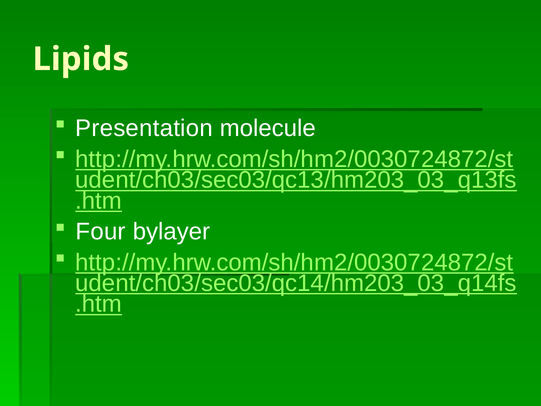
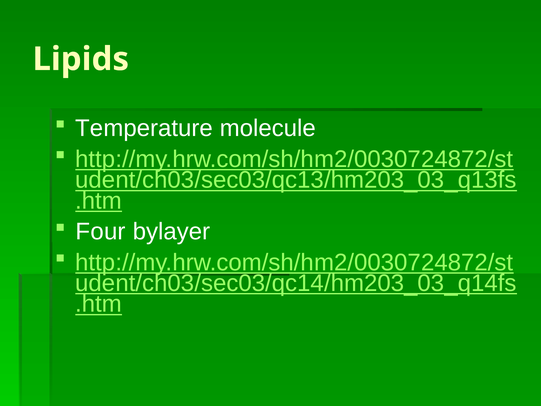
Presentation: Presentation -> Temperature (144, 128)
